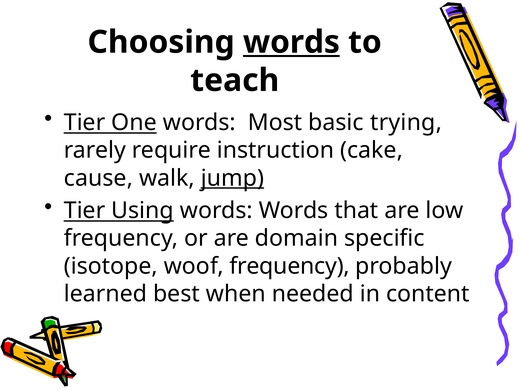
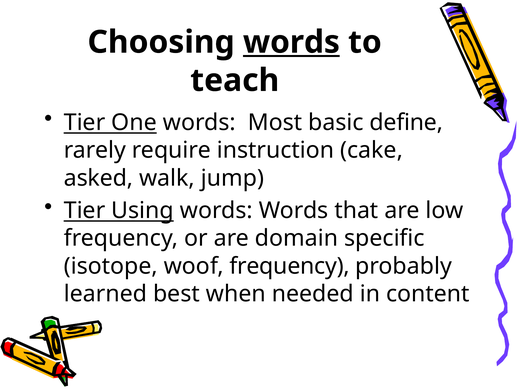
trying: trying -> define (406, 122)
cause: cause -> asked (98, 178)
jump underline: present -> none (232, 178)
